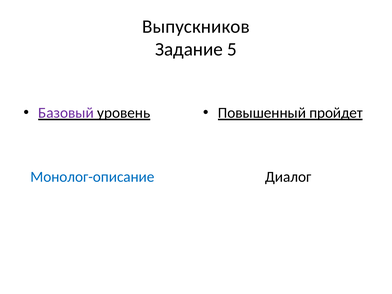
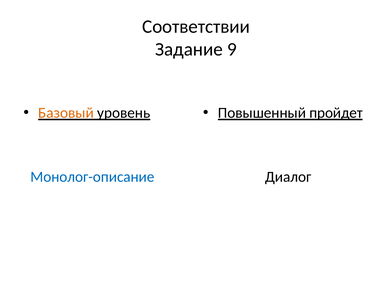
Выпускников: Выпускников -> Соответствии (196, 26)
5: 5 -> 9 (232, 49)
Базовый colour: purple -> orange (66, 113)
